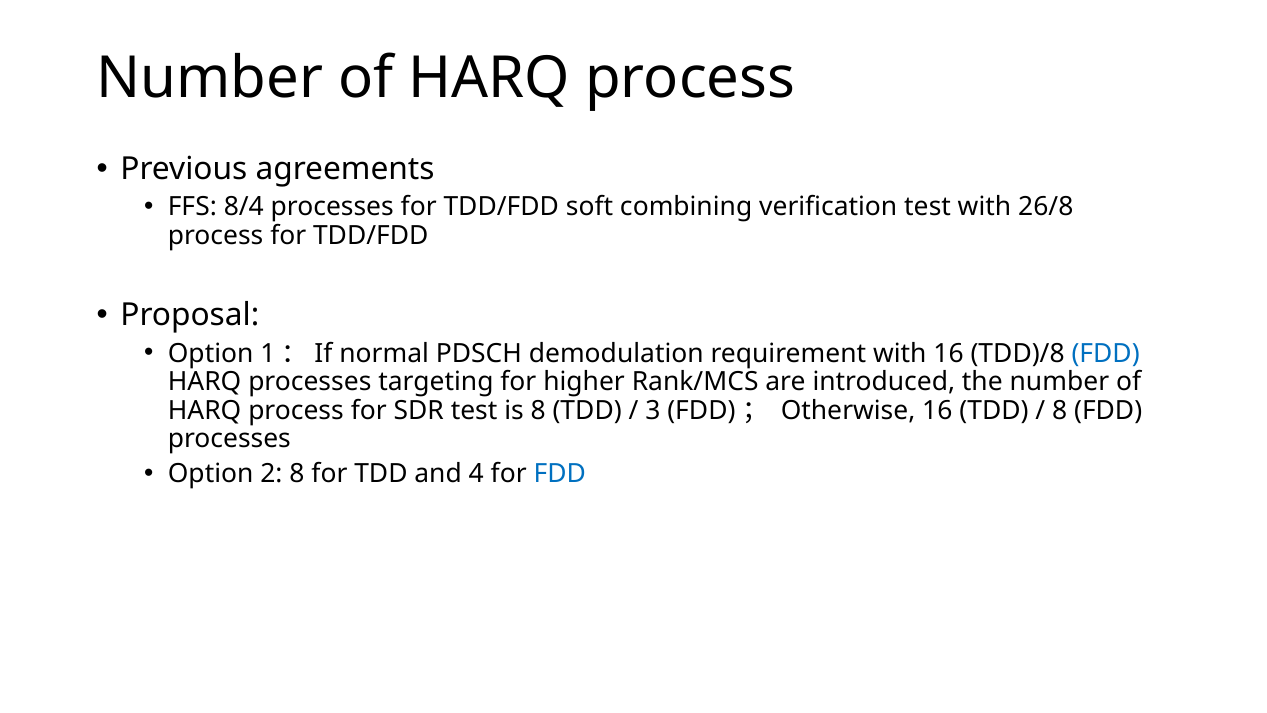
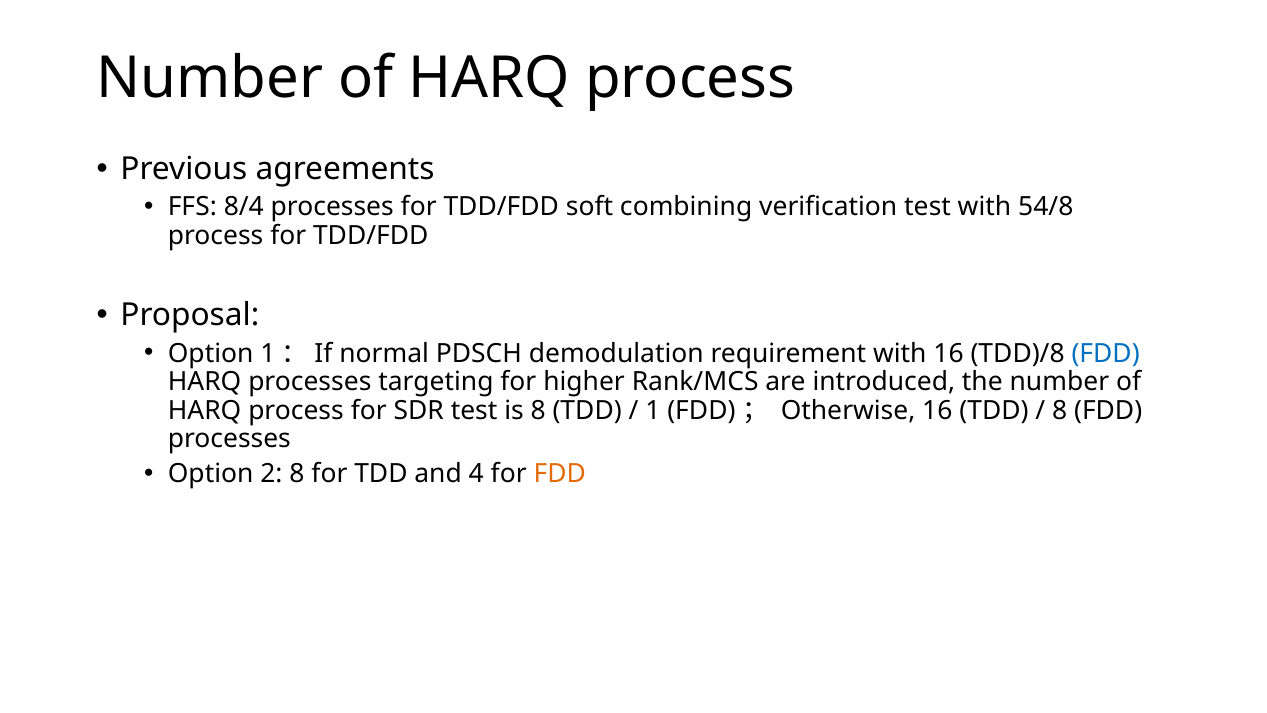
26/8: 26/8 -> 54/8 (1046, 207)
3: 3 -> 1 (653, 410)
FDD colour: blue -> orange (560, 474)
